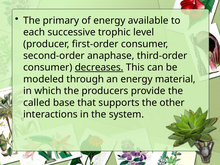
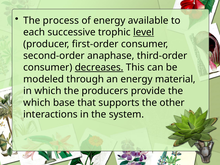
primary: primary -> process (61, 20)
level underline: none -> present (144, 32)
called: called -> which (37, 103)
